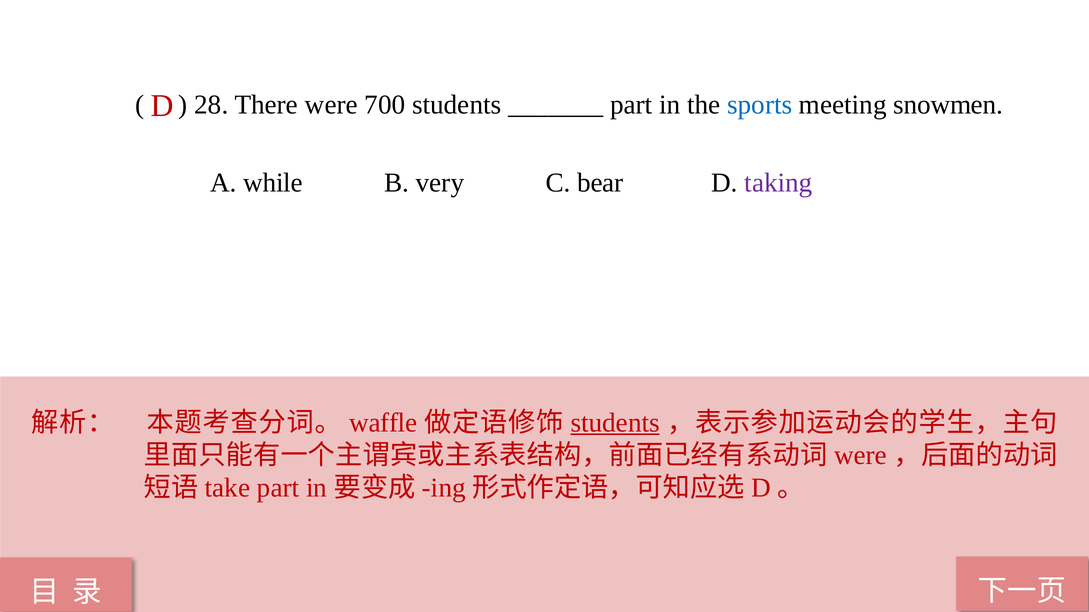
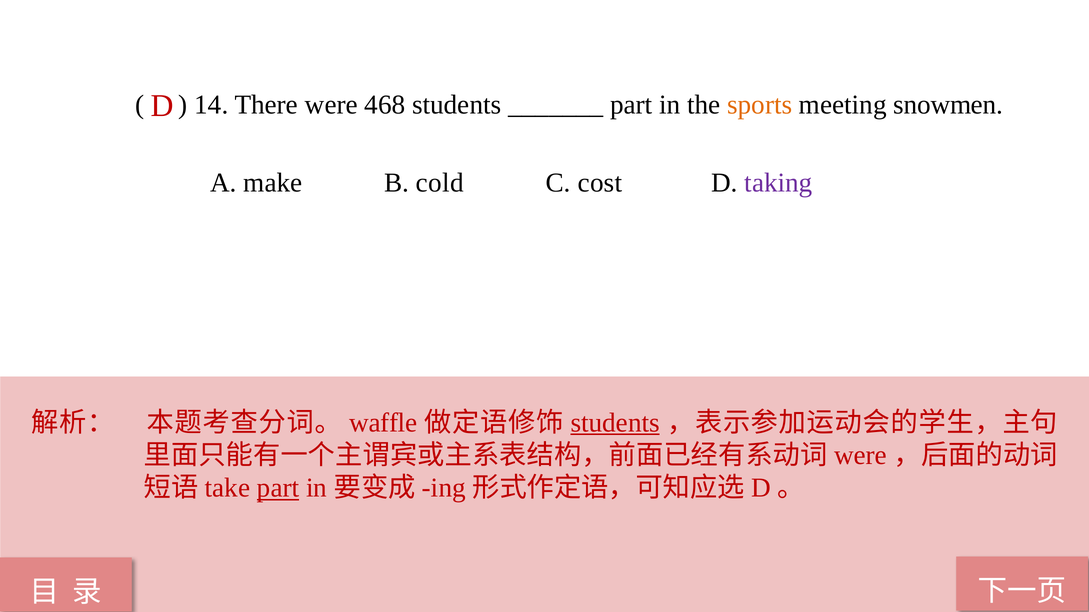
28: 28 -> 14 (211, 105)
700: 700 -> 468 (385, 105)
sports colour: blue -> orange (760, 105)
while: while -> make (273, 183)
very: very -> cold (440, 183)
bear: bear -> cost (600, 183)
part underline: none -> present (278, 488)
